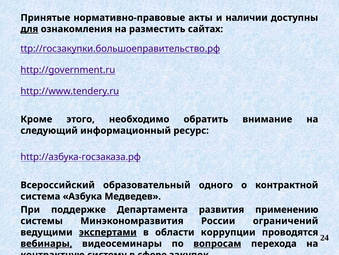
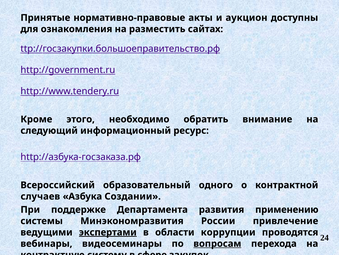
наличии: наличии -> аукцион (247, 18)
для underline: present -> none (29, 29)
система: система -> случаев (40, 196)
Медведев: Медведев -> Создании (133, 196)
ограничений: ограничений -> привлечение (286, 220)
вебинары underline: present -> none (46, 243)
